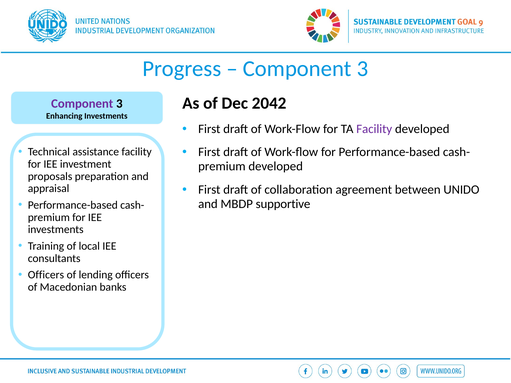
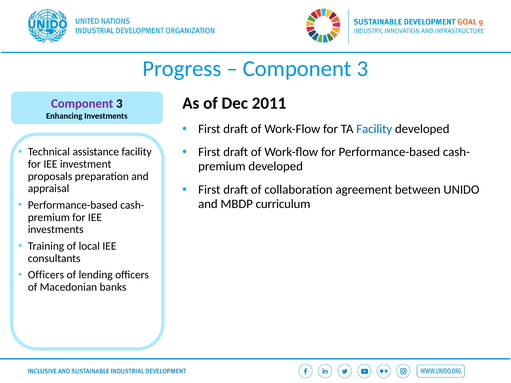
2042: 2042 -> 2011 (269, 103)
Facility colour: purple -> blue (374, 129)
supportive: supportive -> curriculum (283, 204)
